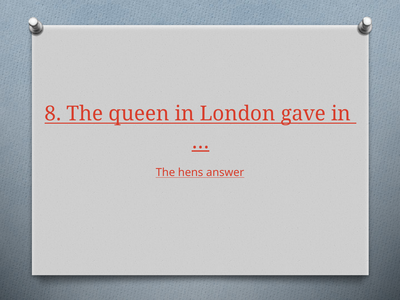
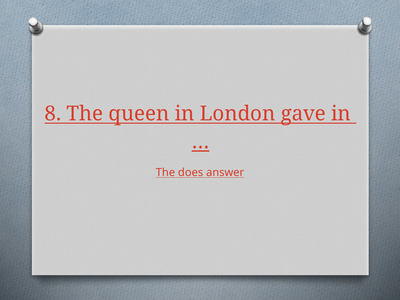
hens: hens -> does (191, 172)
